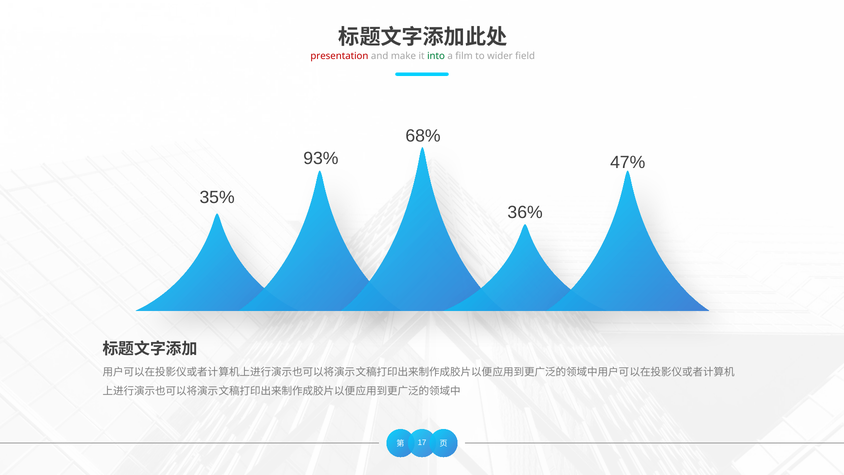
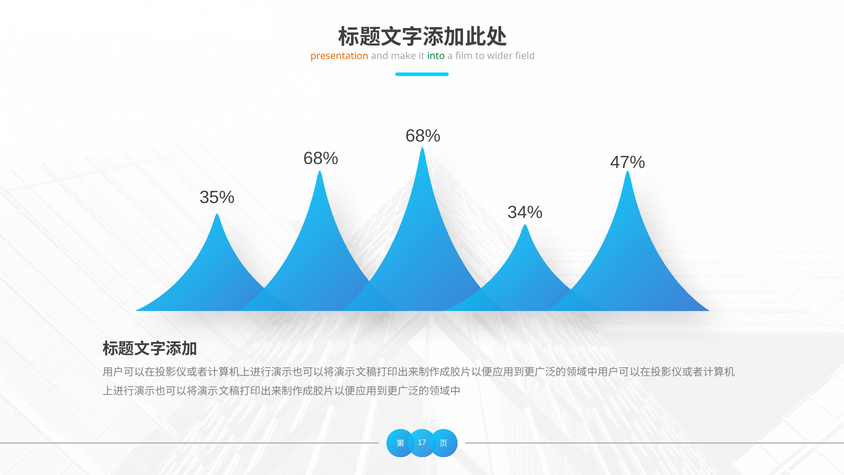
presentation colour: red -> orange (339, 56)
93%: 93% -> 68% (321, 159)
36%: 36% -> 34% (525, 212)
